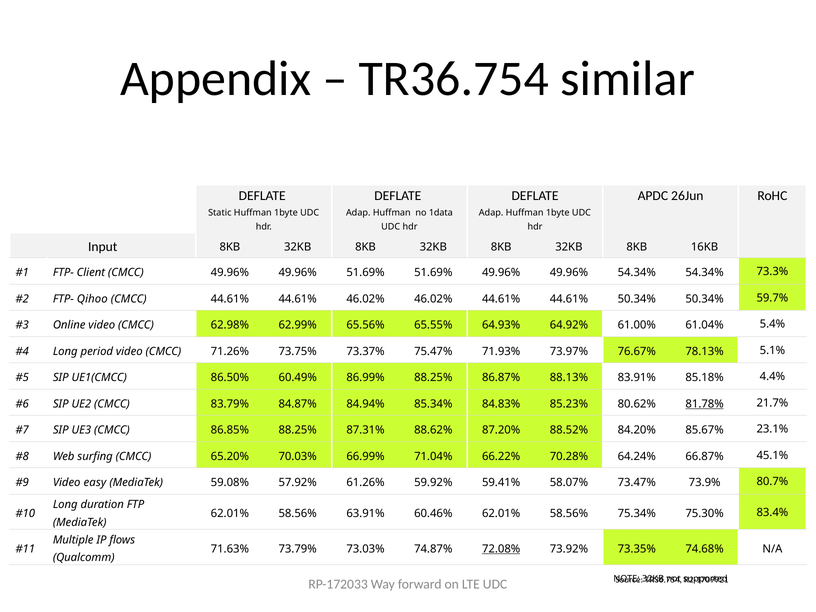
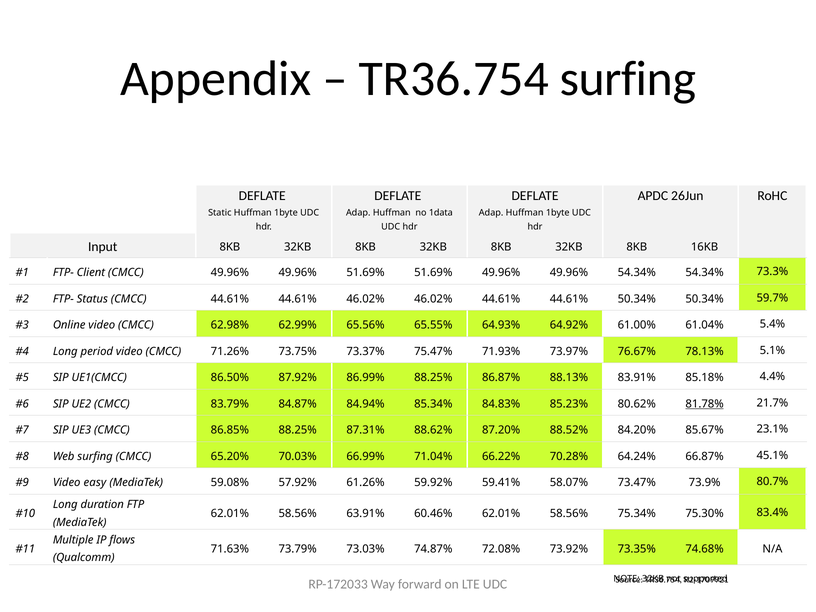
TR36.754 similar: similar -> surfing (628, 79)
Qihoo: Qihoo -> Status (92, 299)
60.49%: 60.49% -> 87.92% (298, 378)
72.08% underline: present -> none (501, 549)
